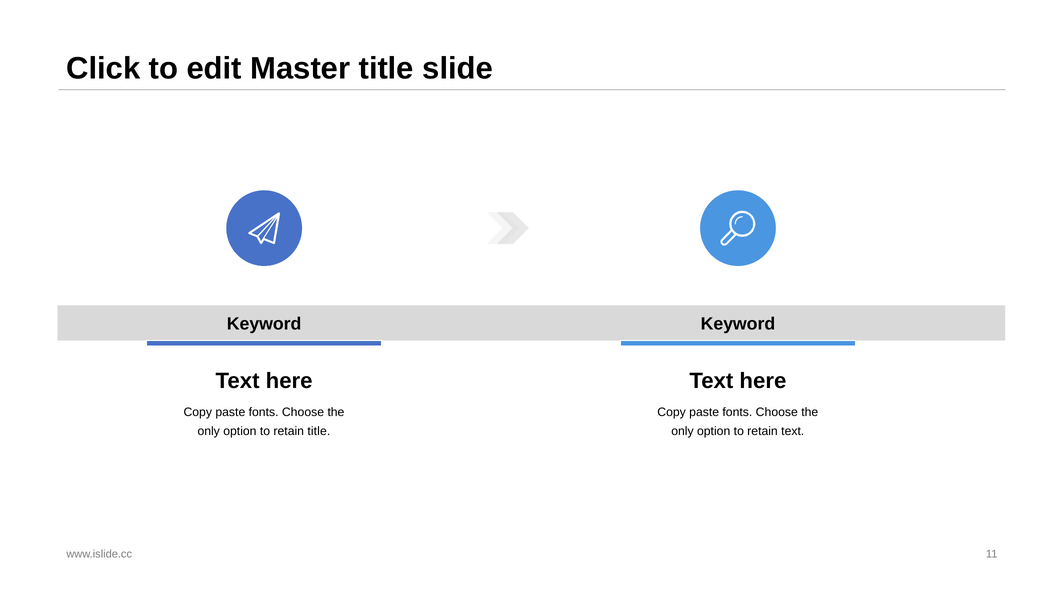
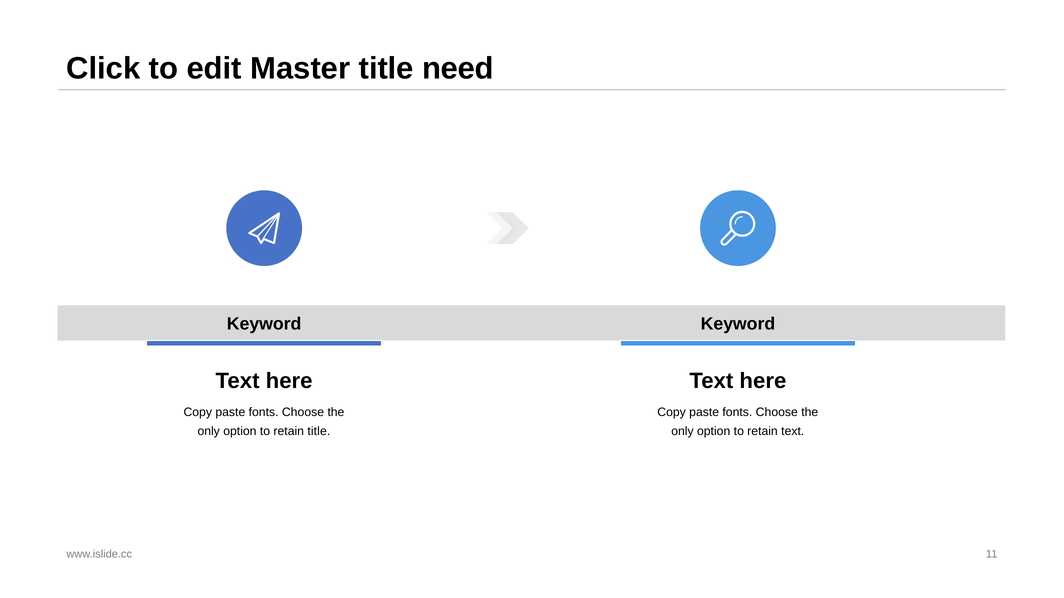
slide: slide -> need (458, 69)
